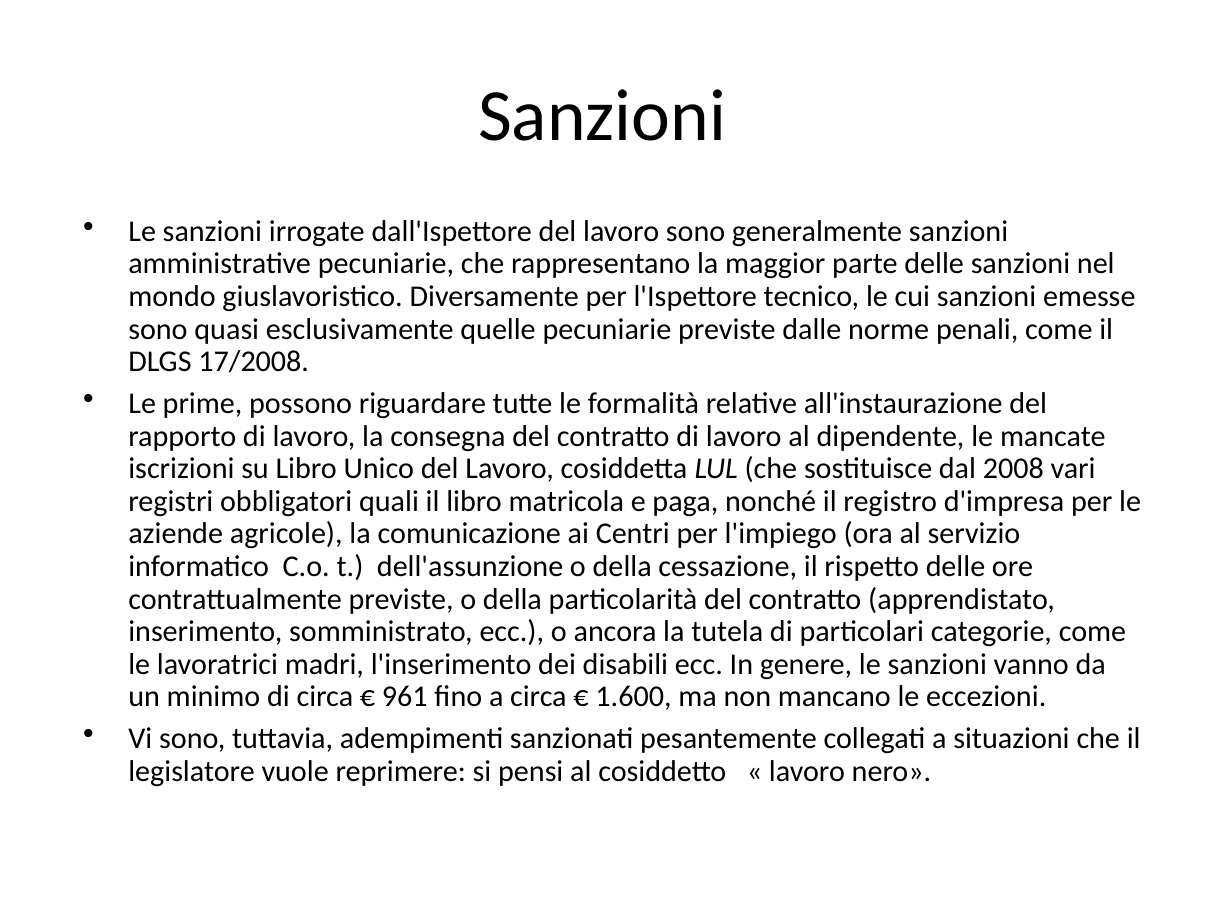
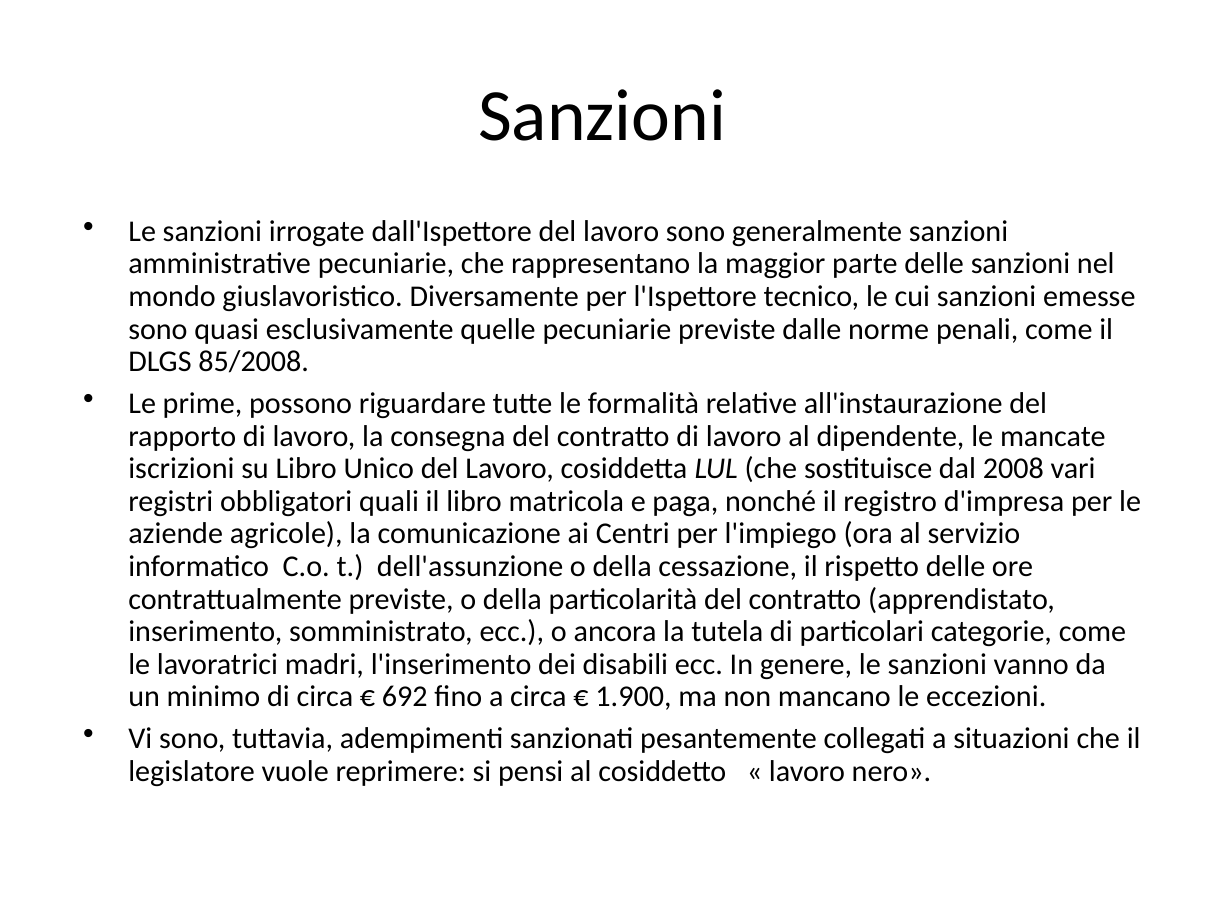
17/2008: 17/2008 -> 85/2008 (254, 362)
961: 961 -> 692 (405, 697)
1.600: 1.600 -> 1.900 (634, 697)
